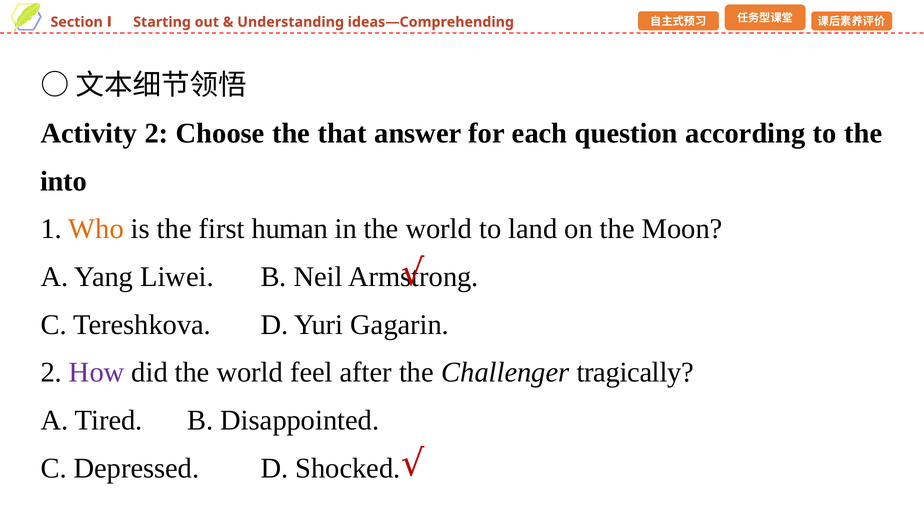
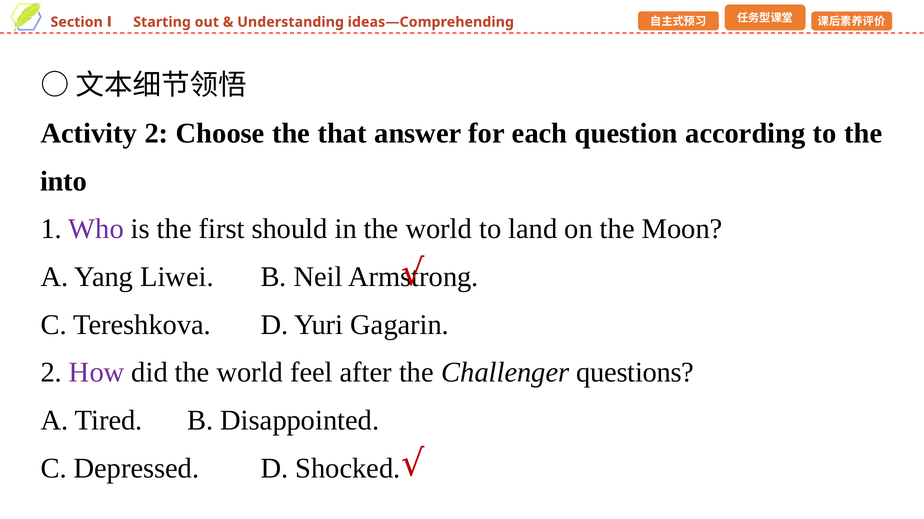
Who colour: orange -> purple (96, 229)
human: human -> should (290, 229)
tragically: tragically -> questions (635, 373)
